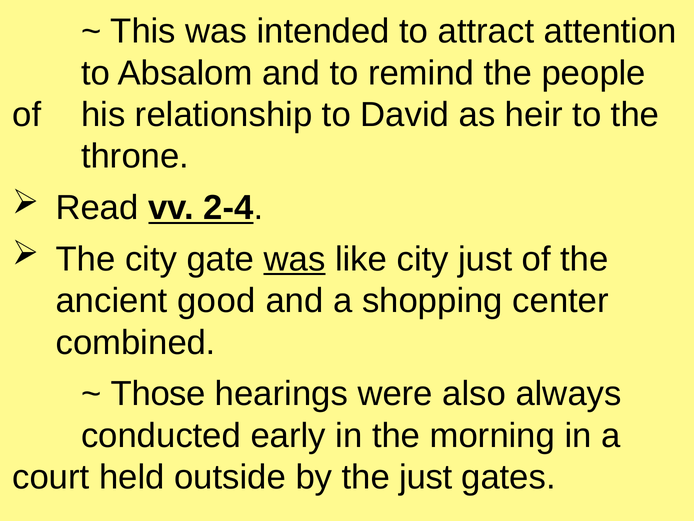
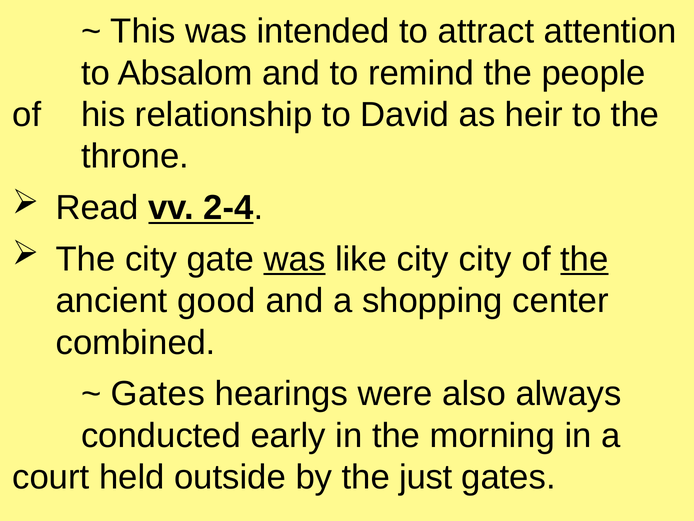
city just: just -> city (485, 259)
the underline: none -> present (584, 259)
Those: Those -> Gates (158, 394)
